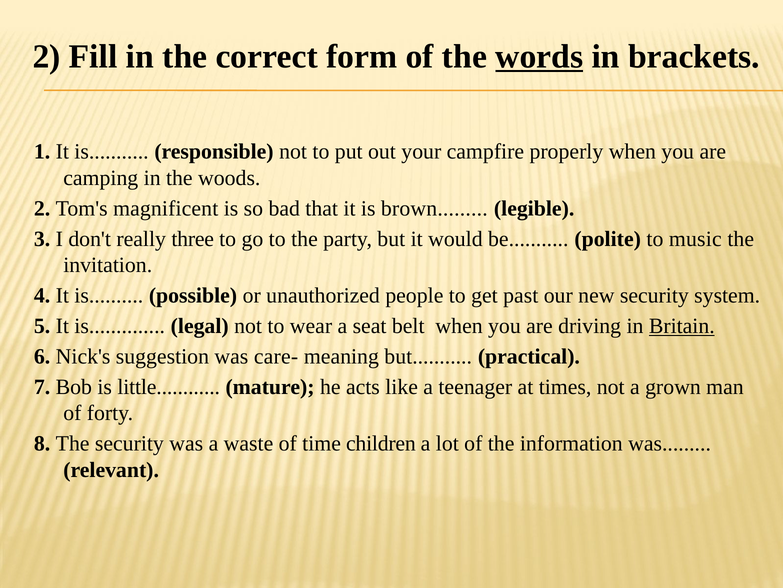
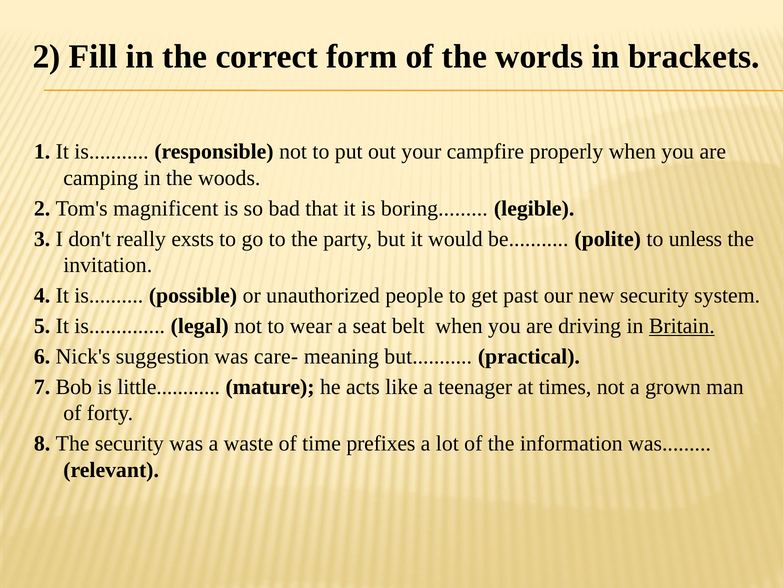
words underline: present -> none (539, 57)
brown: brown -> boring (434, 208)
three: three -> exsts (193, 239)
music: music -> unless (695, 239)
children: children -> prefixes (381, 443)
